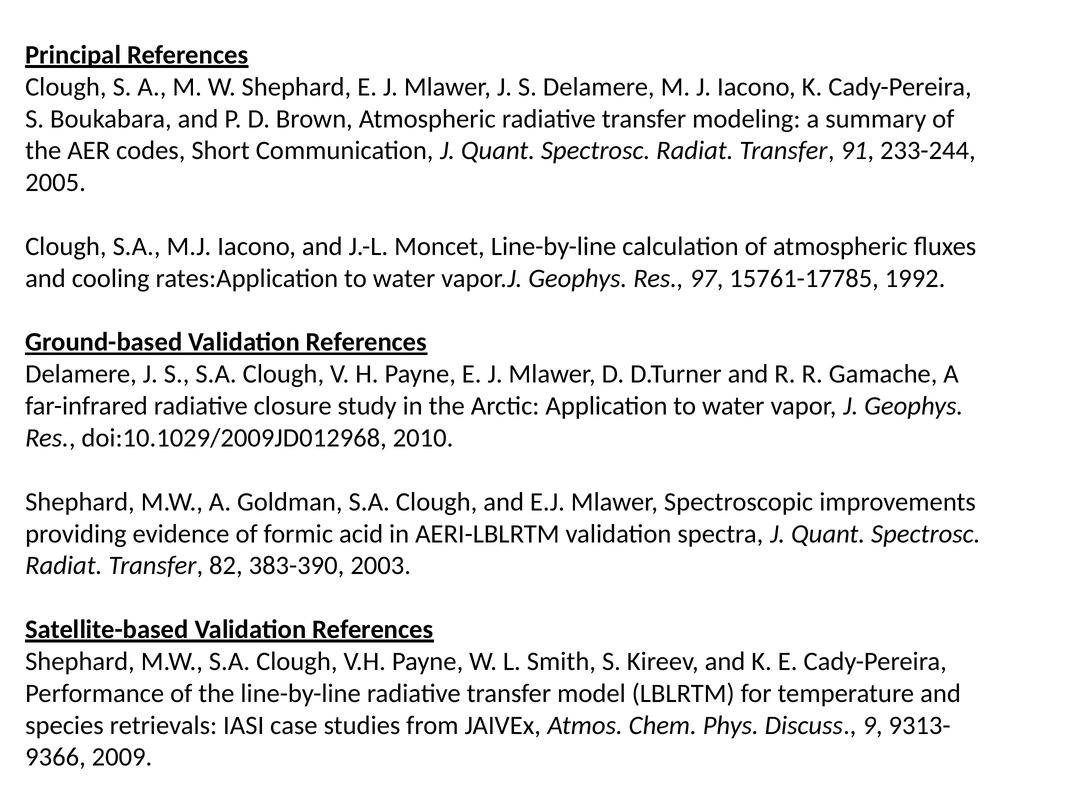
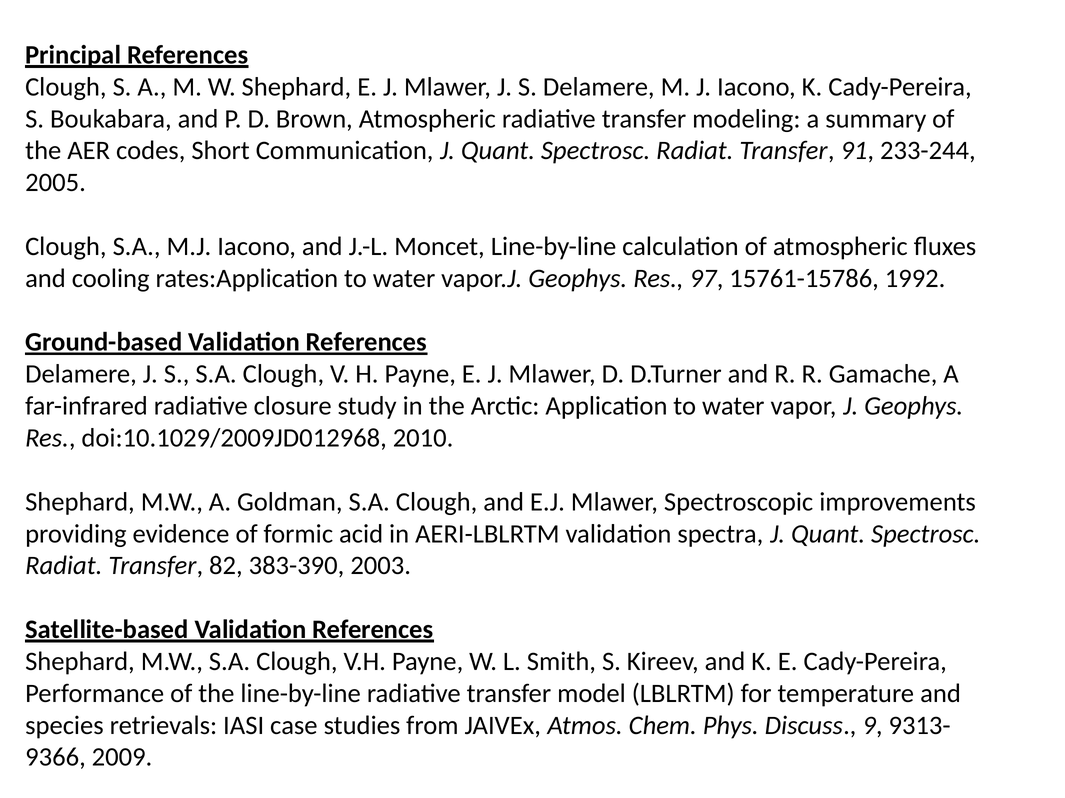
15761-17785: 15761-17785 -> 15761-15786 (804, 279)
